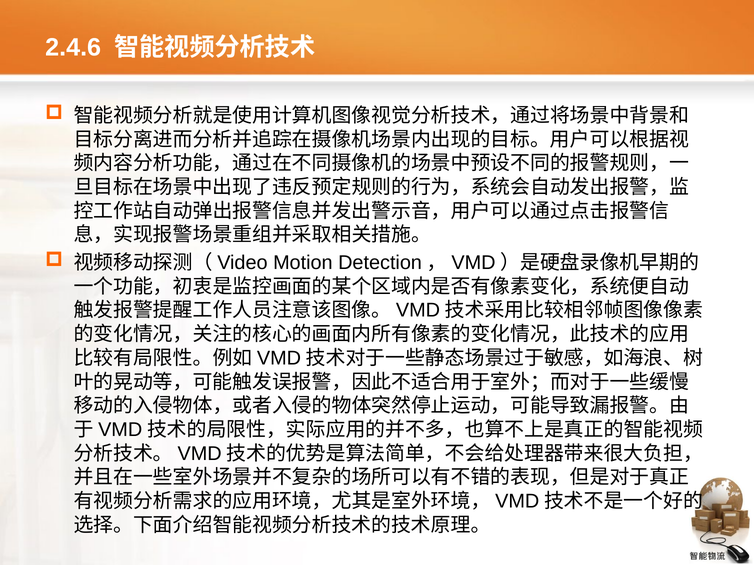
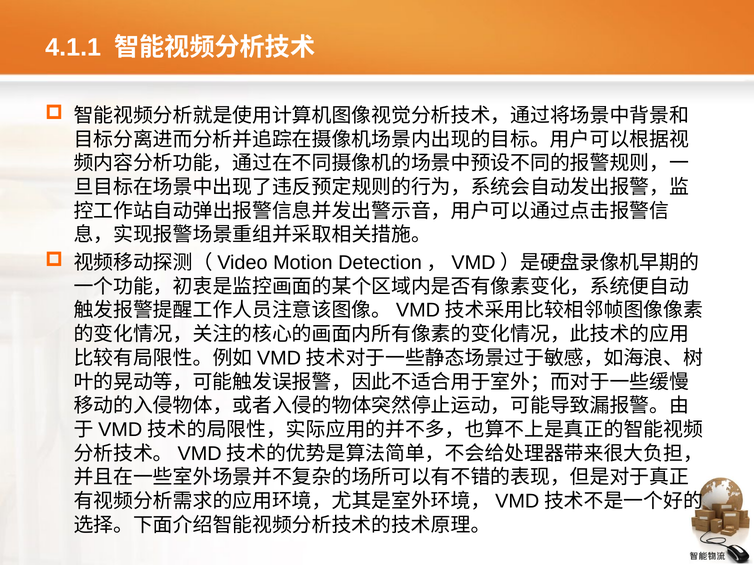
2.4.6: 2.4.6 -> 4.1.1 (73, 48)
